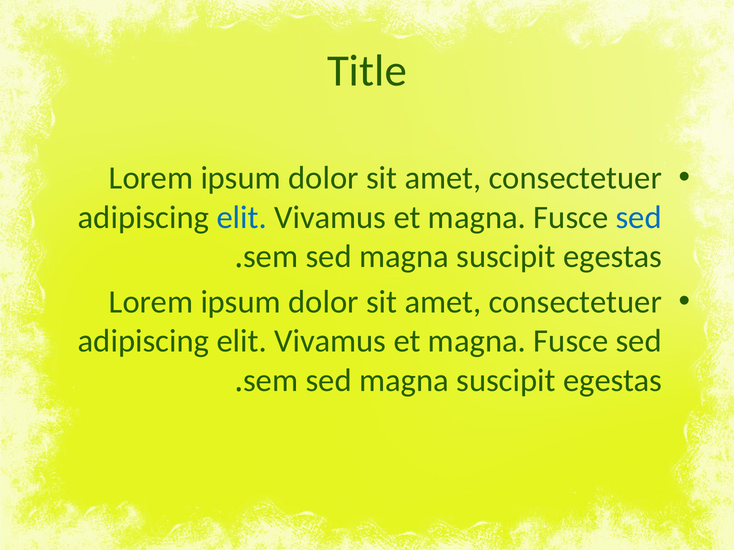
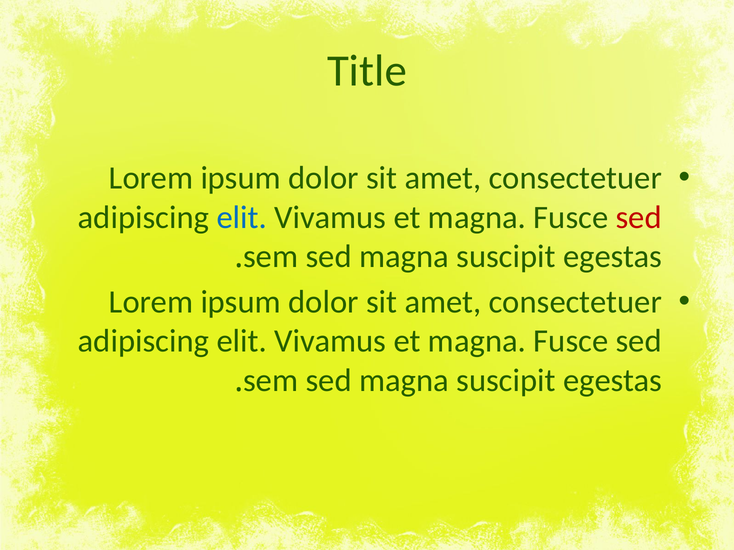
sed colour: blue -> red (639, 217)
